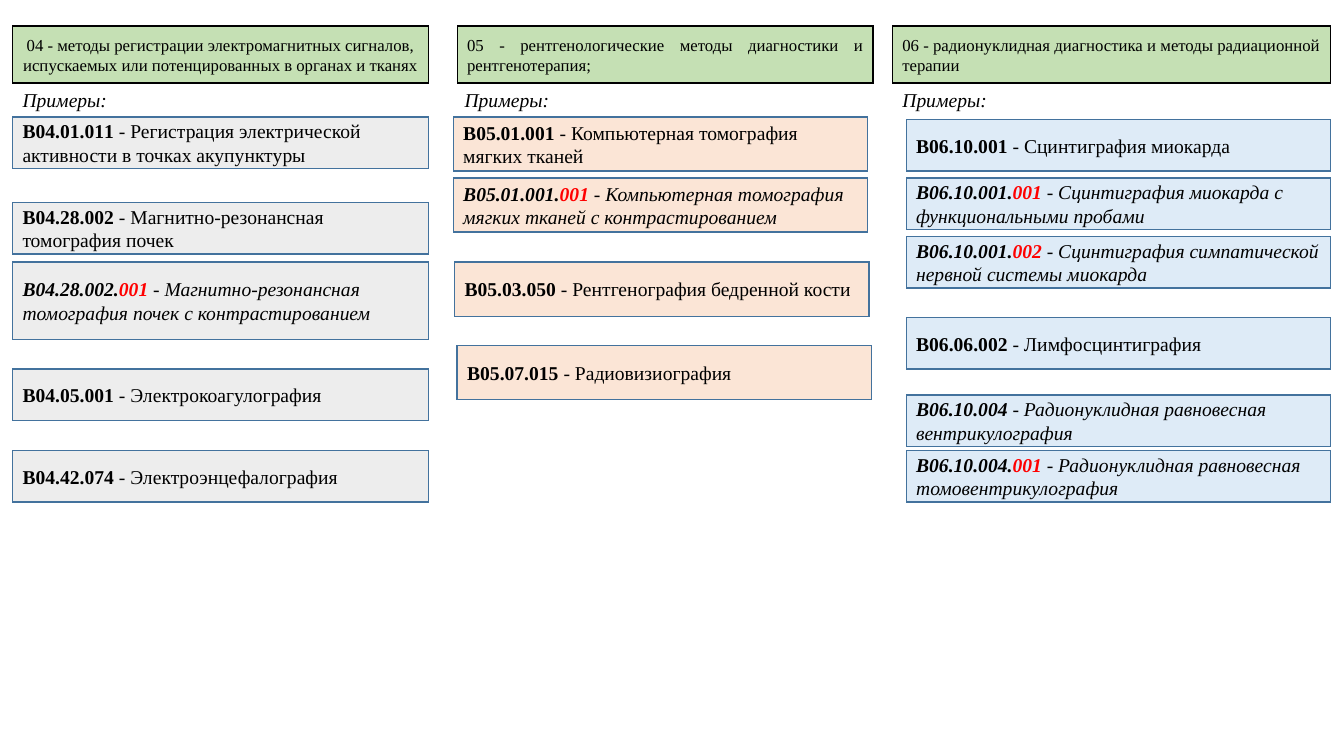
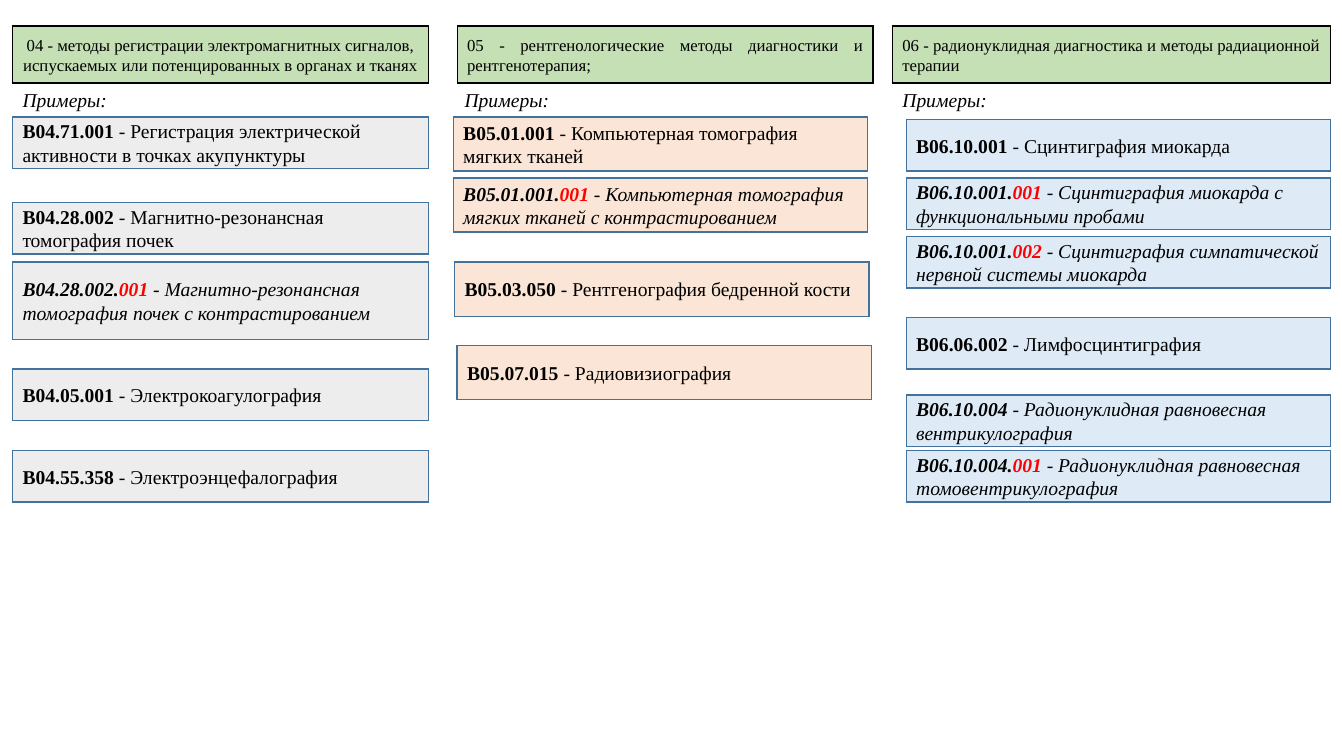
B04.01.011: B04.01.011 -> B04.71.001 (68, 132)
B04.42.074: B04.42.074 -> B04.55.358 (68, 478)
